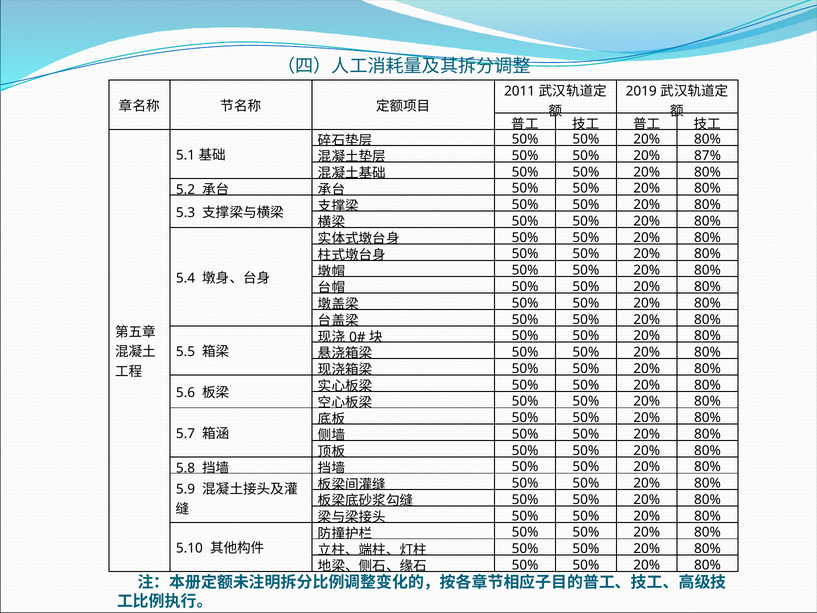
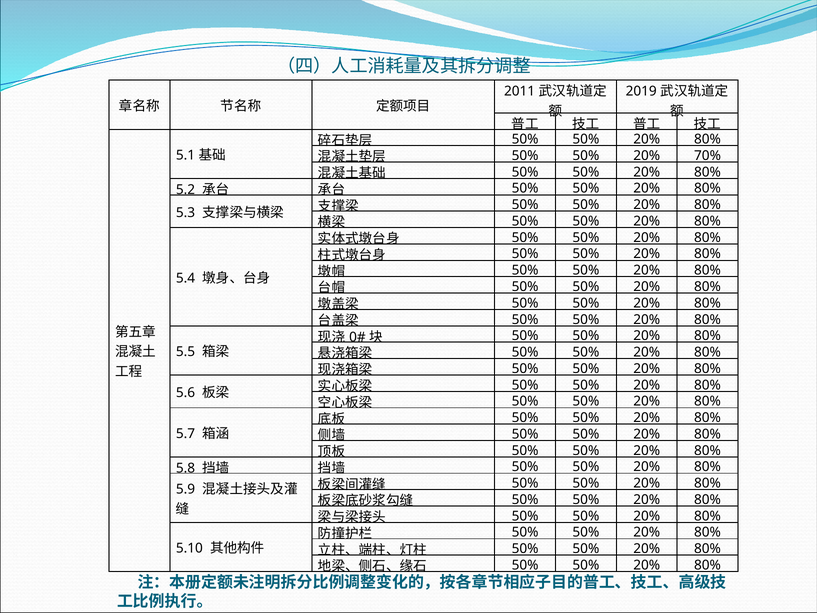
87%: 87% -> 70% (708, 156)
